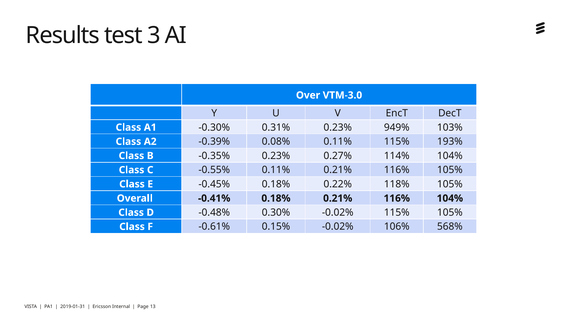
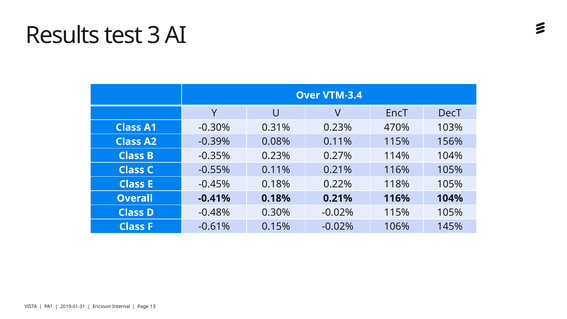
VTM-3.0: VTM-3.0 -> VTM-3.4 (342, 95)
949%: 949% -> 470% (397, 127)
193%: 193% -> 156% (450, 142)
568%: 568% -> 145% (450, 227)
